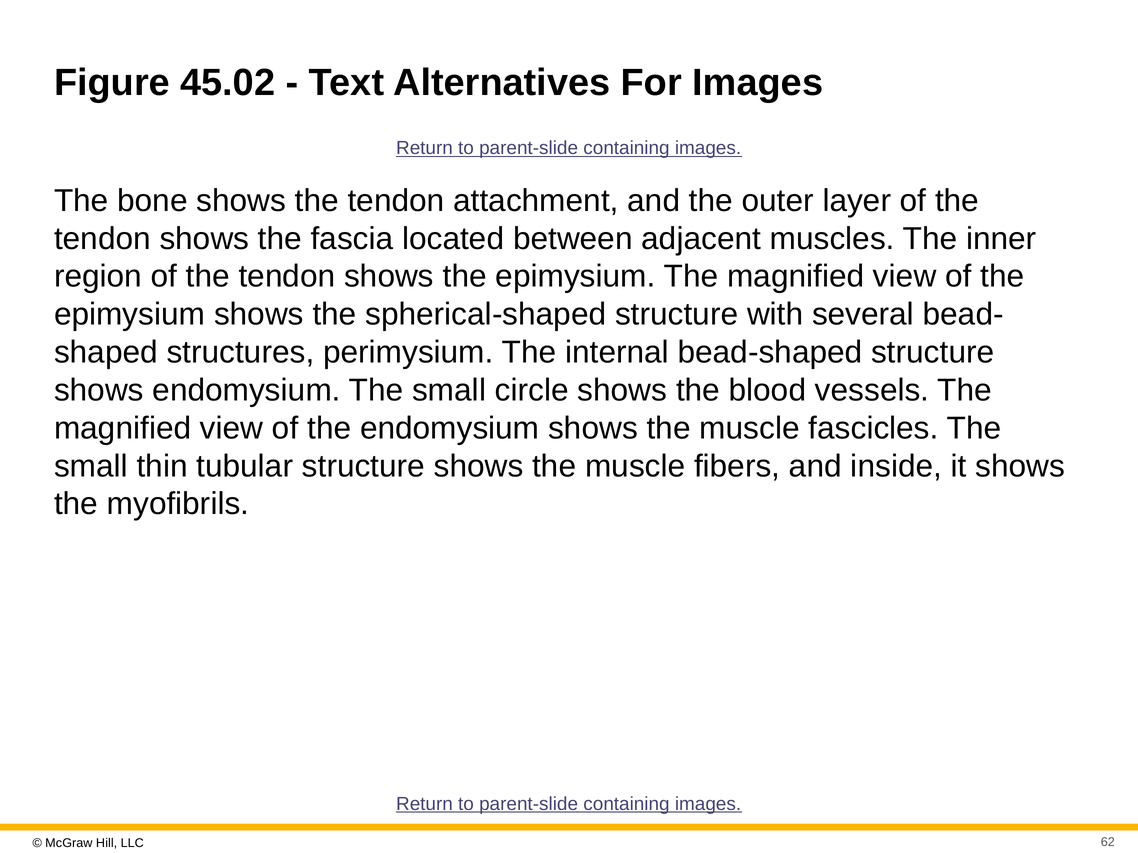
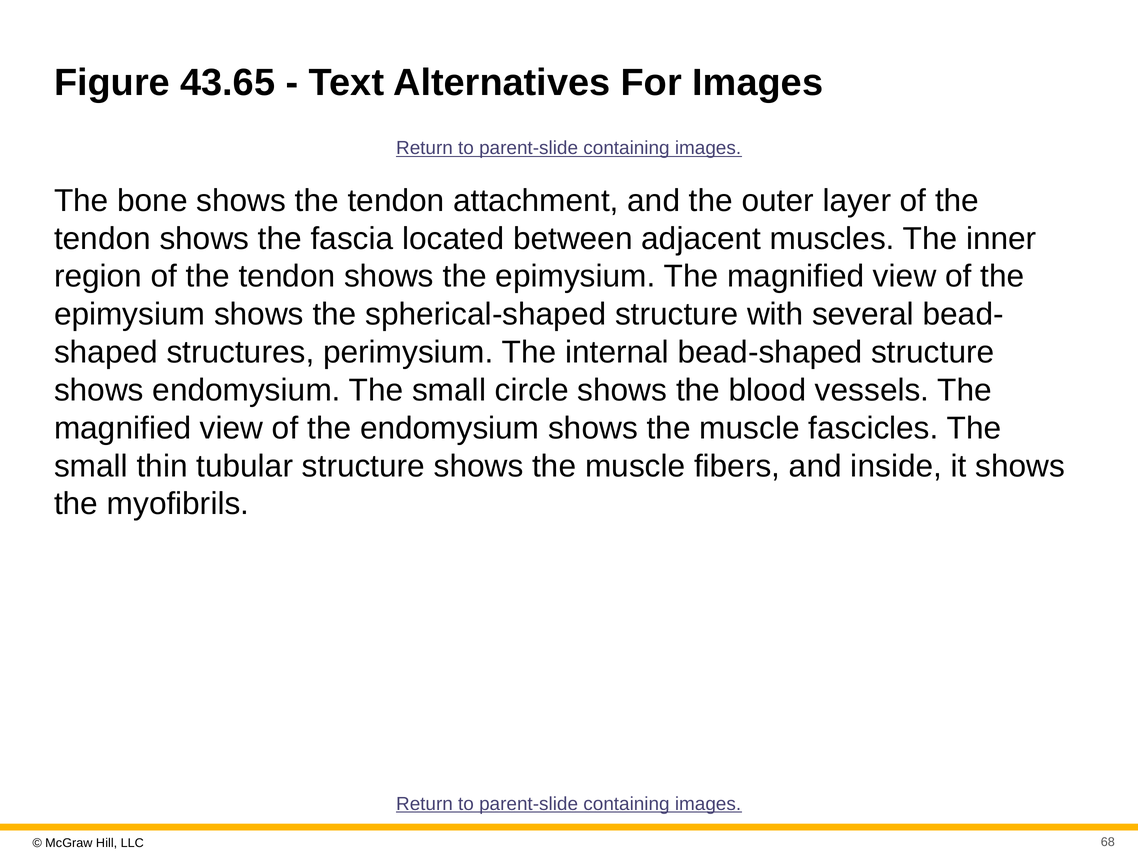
45.02: 45.02 -> 43.65 (228, 83)
62: 62 -> 68 (1108, 843)
